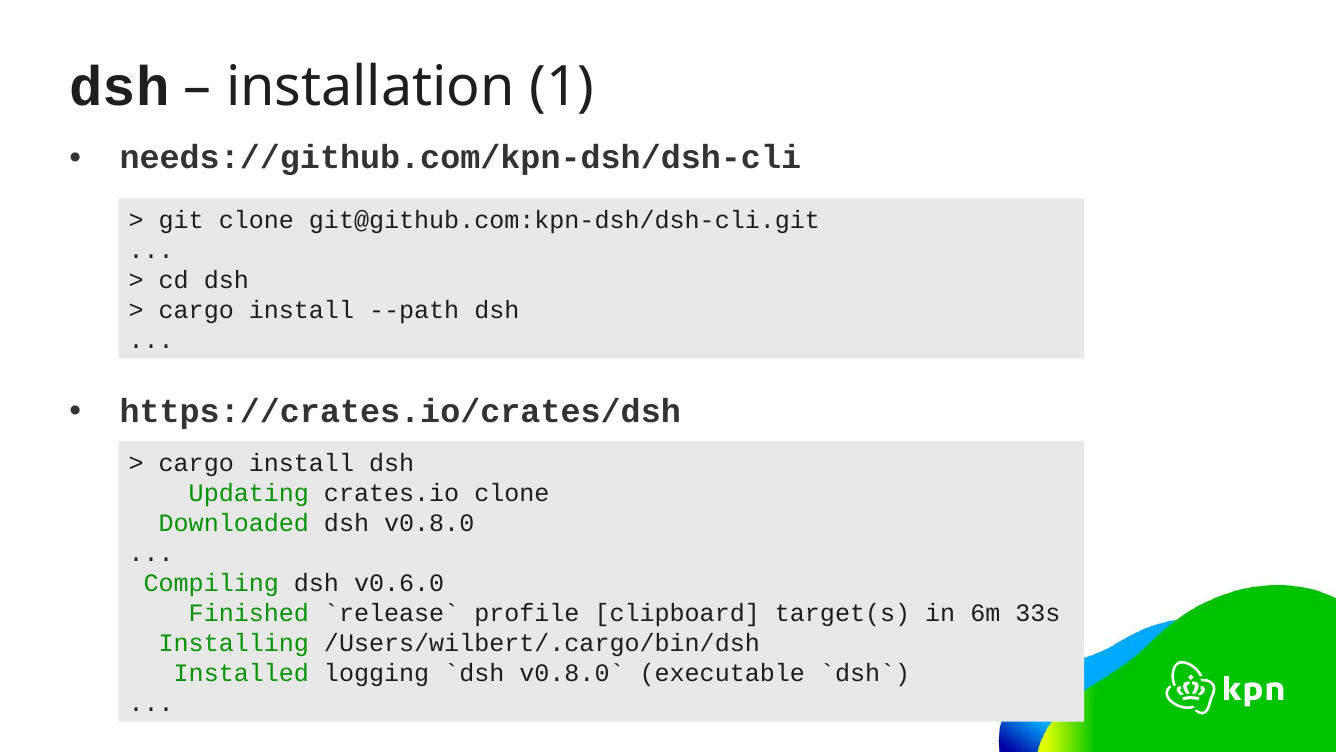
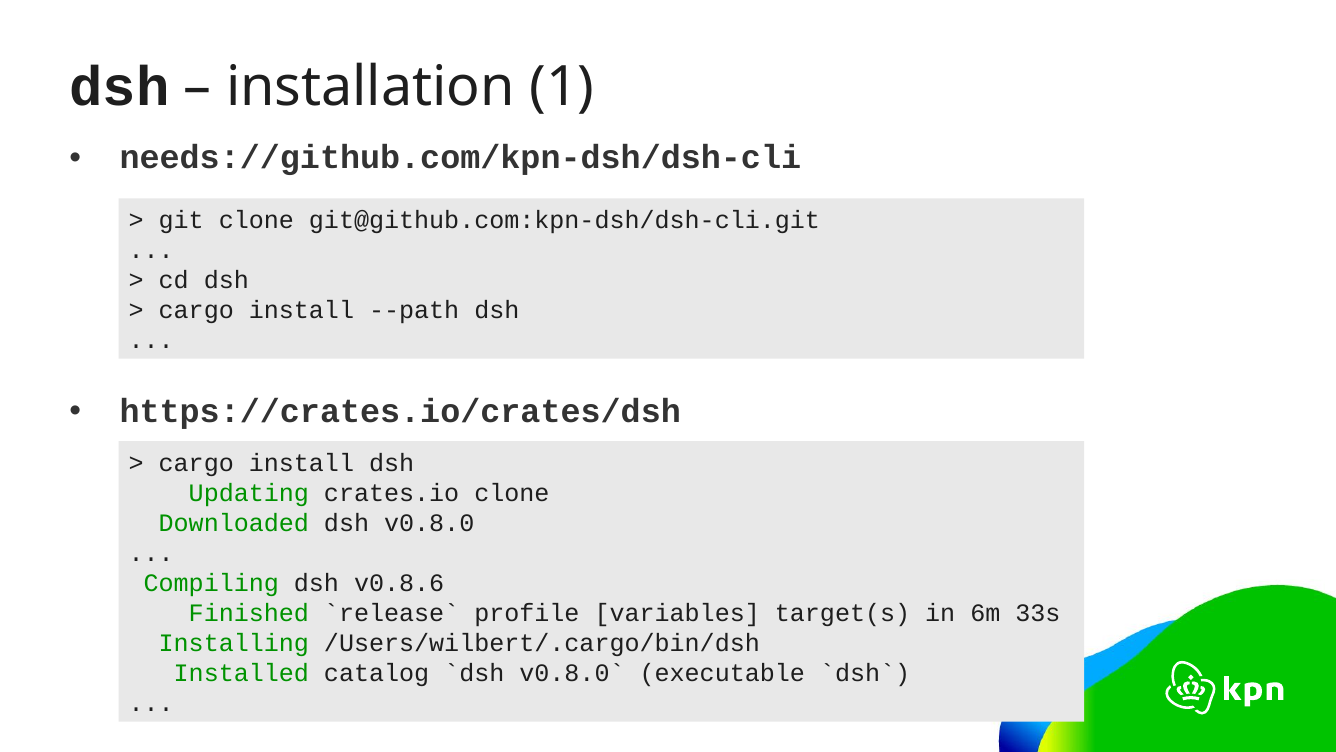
v0.6.0: v0.6.0 -> v0.8.6 (399, 583)
clipboard: clipboard -> variables (677, 613)
logging: logging -> catalog (377, 673)
